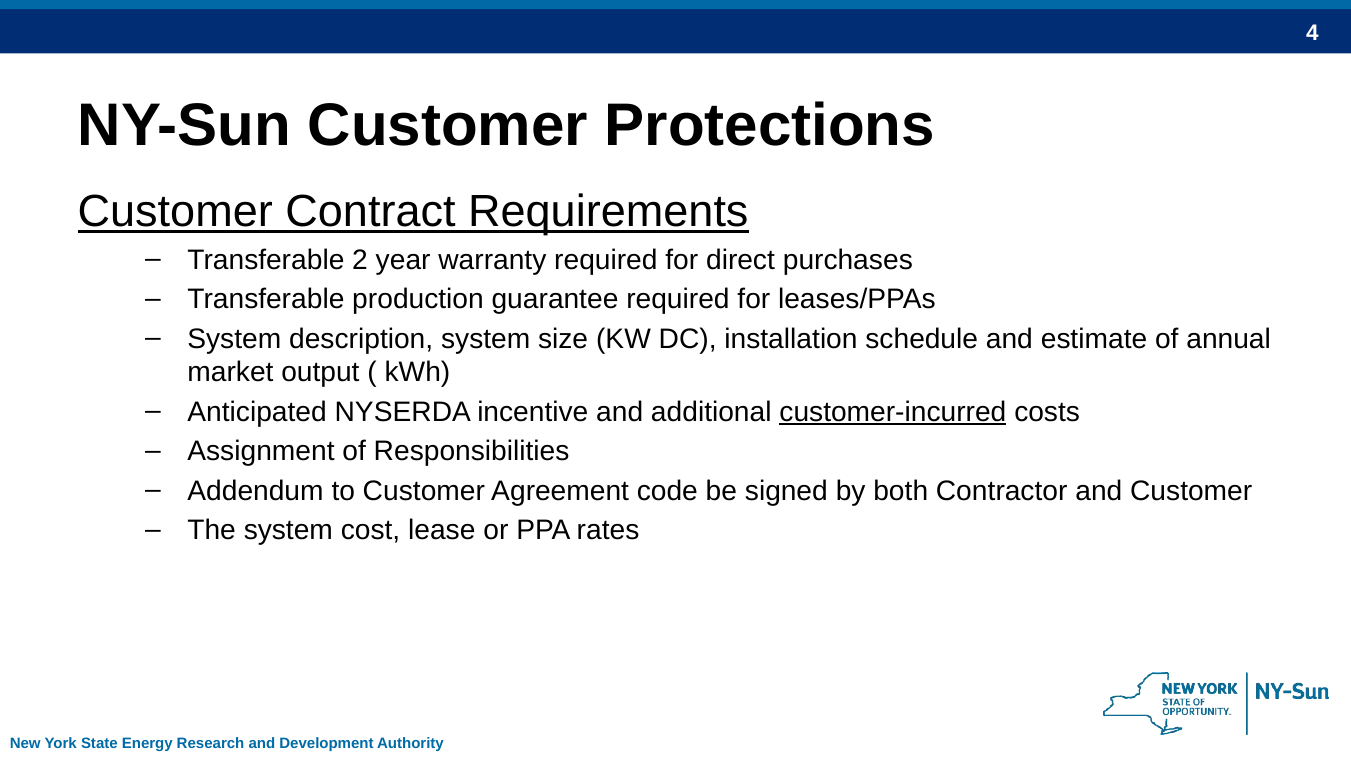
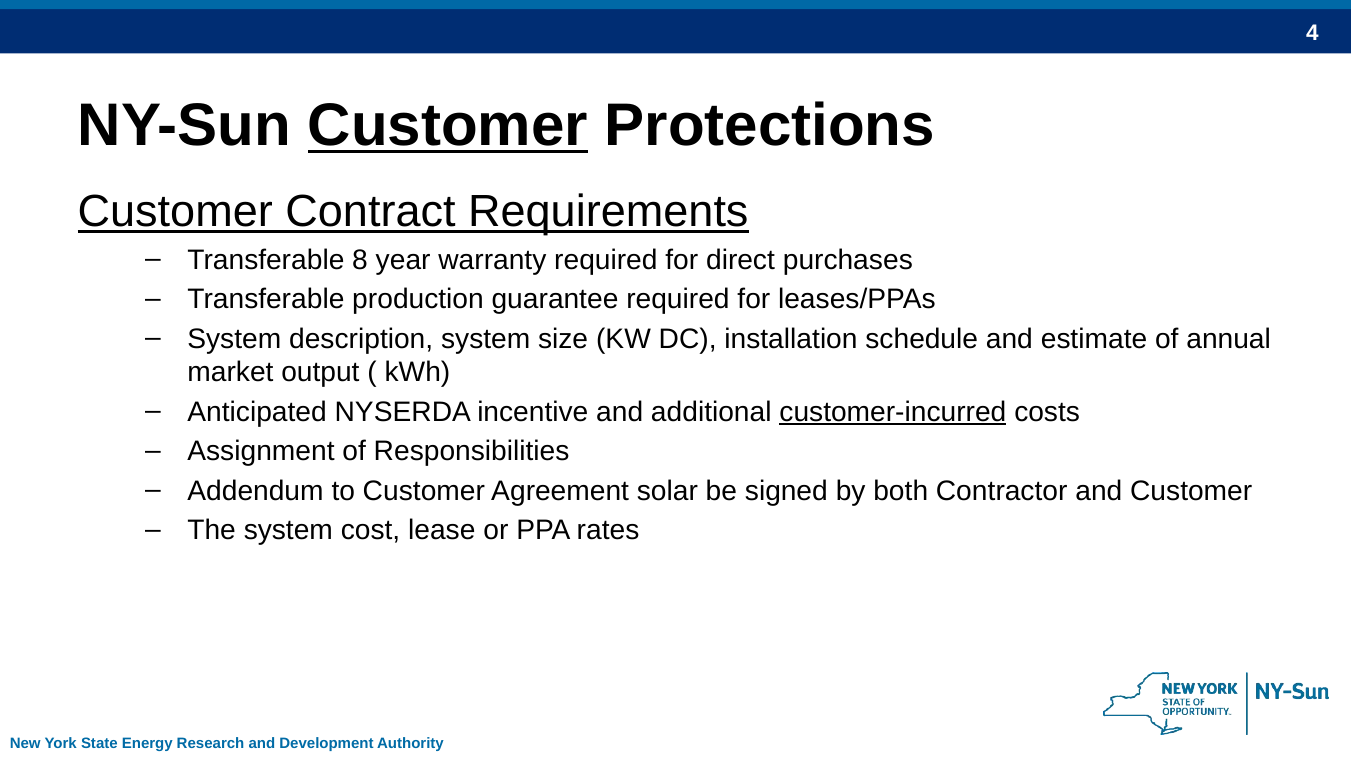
Customer underline: none -> present (448, 126)
2: 2 -> 8 (360, 260)
code: code -> solar (667, 491)
